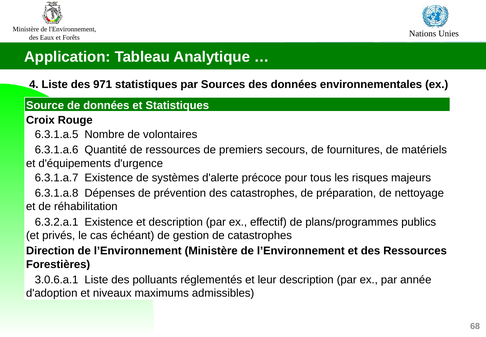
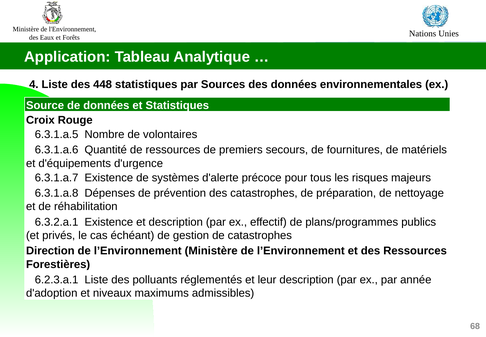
971: 971 -> 448 (103, 84)
3.0.6.a.1: 3.0.6.a.1 -> 6.2.3.a.1 (57, 279)
